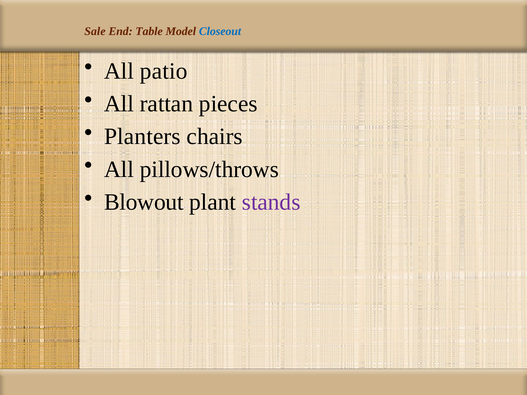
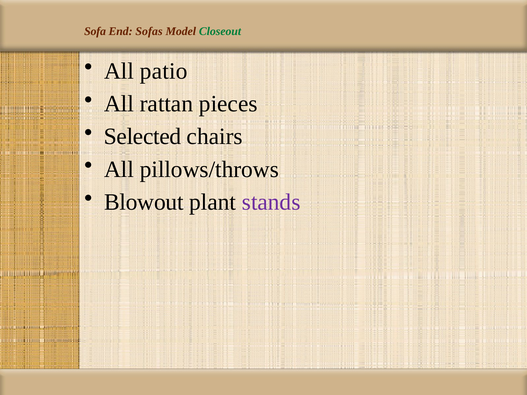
Sale: Sale -> Sofa (95, 31)
Table: Table -> Sofas (149, 31)
Closeout colour: blue -> green (220, 31)
Planters: Planters -> Selected (143, 137)
